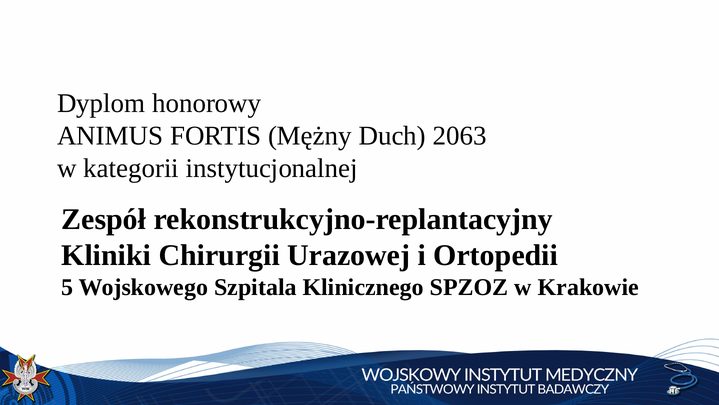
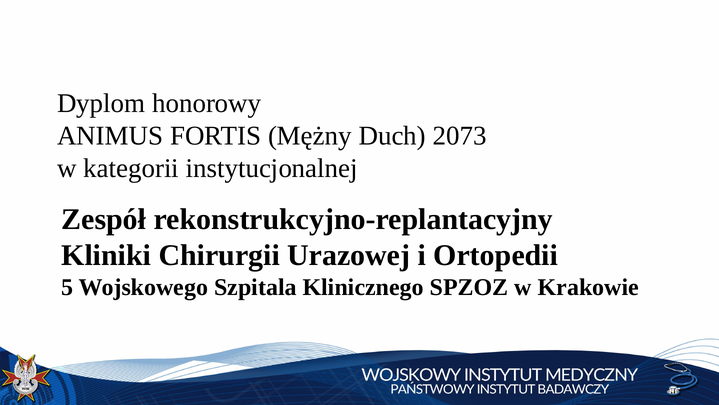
2063: 2063 -> 2073 (460, 136)
